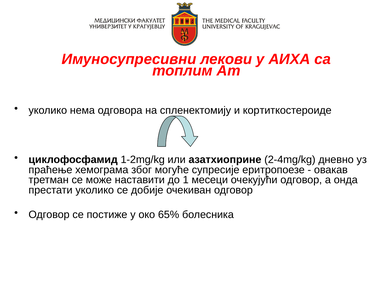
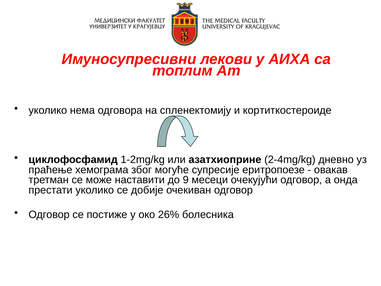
1: 1 -> 9 (186, 180)
65%: 65% -> 26% (169, 215)
